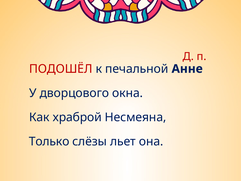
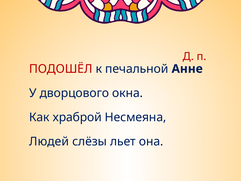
Только: Только -> Людей (49, 141)
